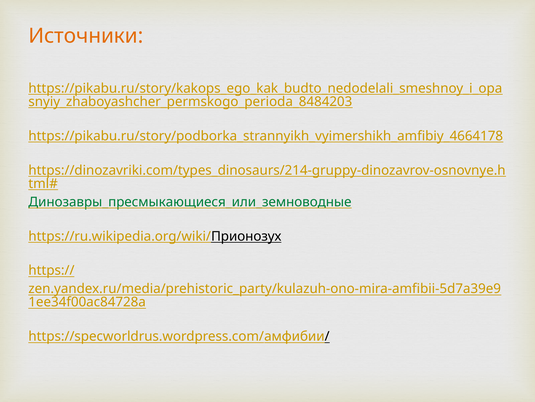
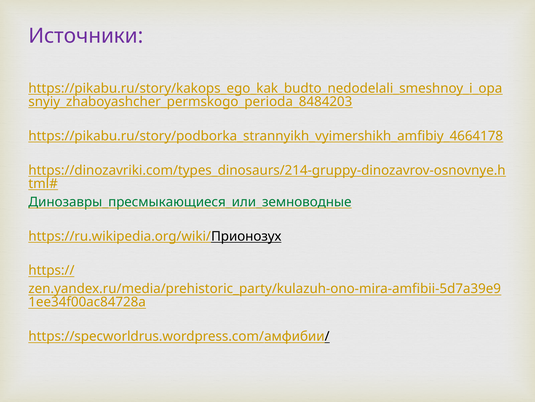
Источники colour: orange -> purple (86, 36)
